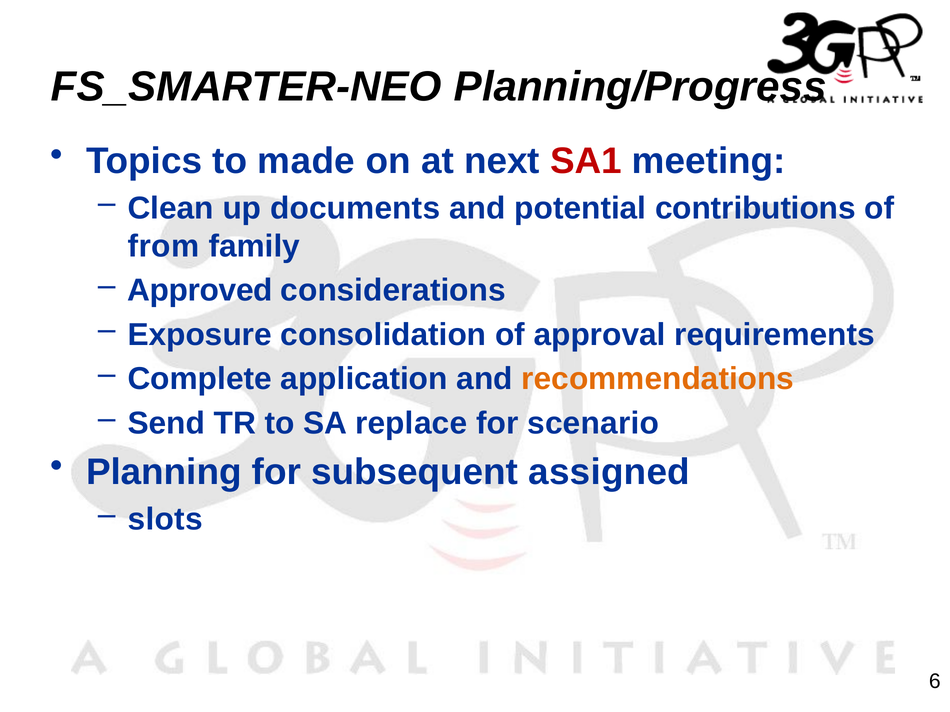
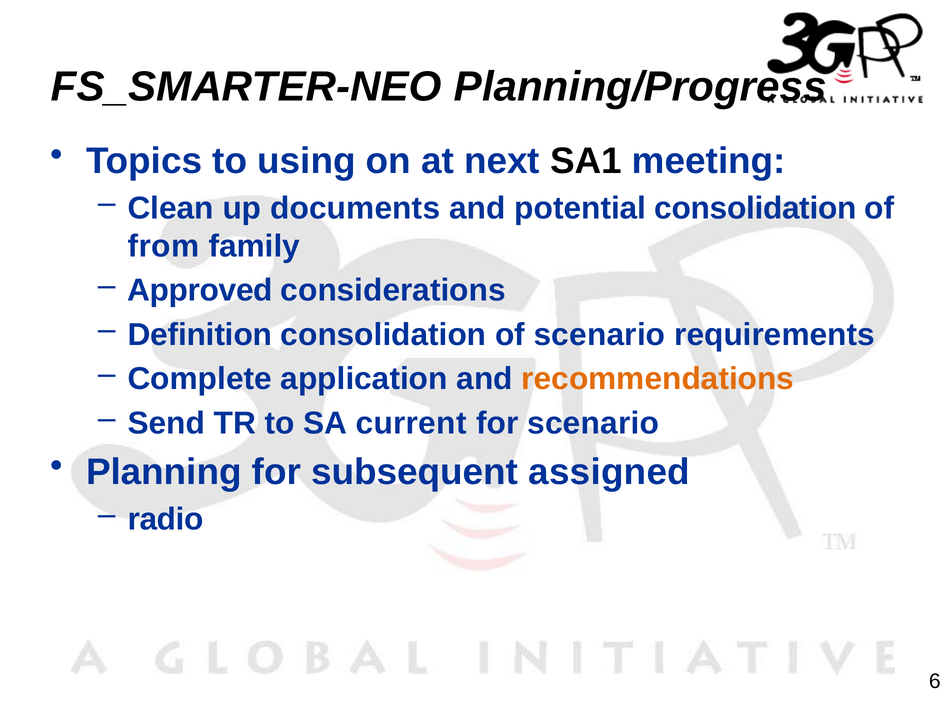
made: made -> using (306, 161)
SA1 colour: red -> black (586, 161)
potential contributions: contributions -> consolidation (755, 208)
Exposure: Exposure -> Definition (200, 335)
of approval: approval -> scenario (599, 335)
replace: replace -> current (411, 424)
slots: slots -> radio (166, 520)
